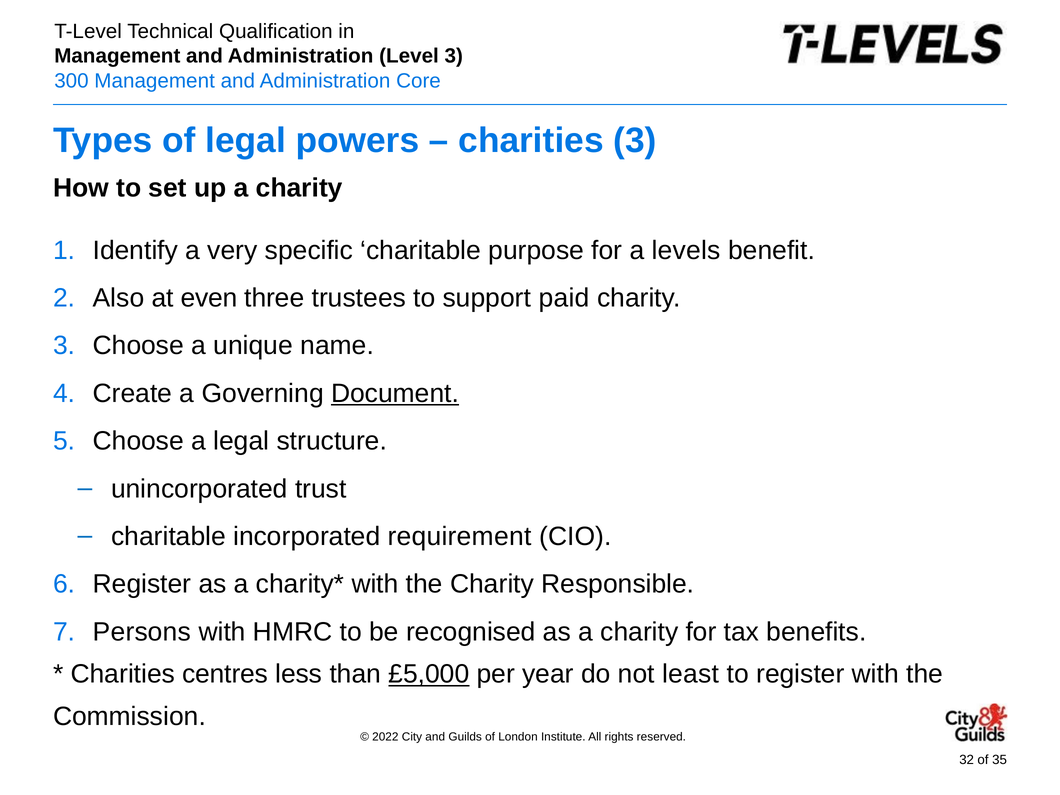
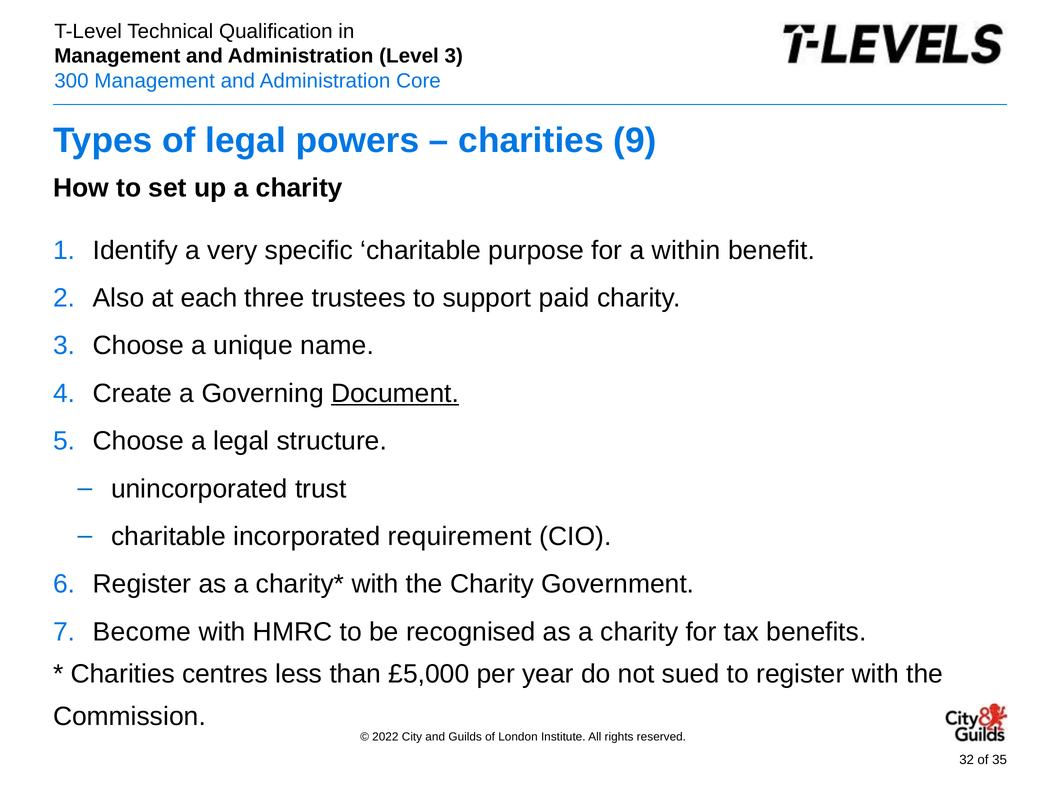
charities 3: 3 -> 9 (635, 141)
levels: levels -> within (686, 250)
even: even -> each (209, 298)
Responsible: Responsible -> Government (618, 584)
Persons: Persons -> Become (142, 632)
£5,000 underline: present -> none (429, 674)
least: least -> sued (691, 674)
